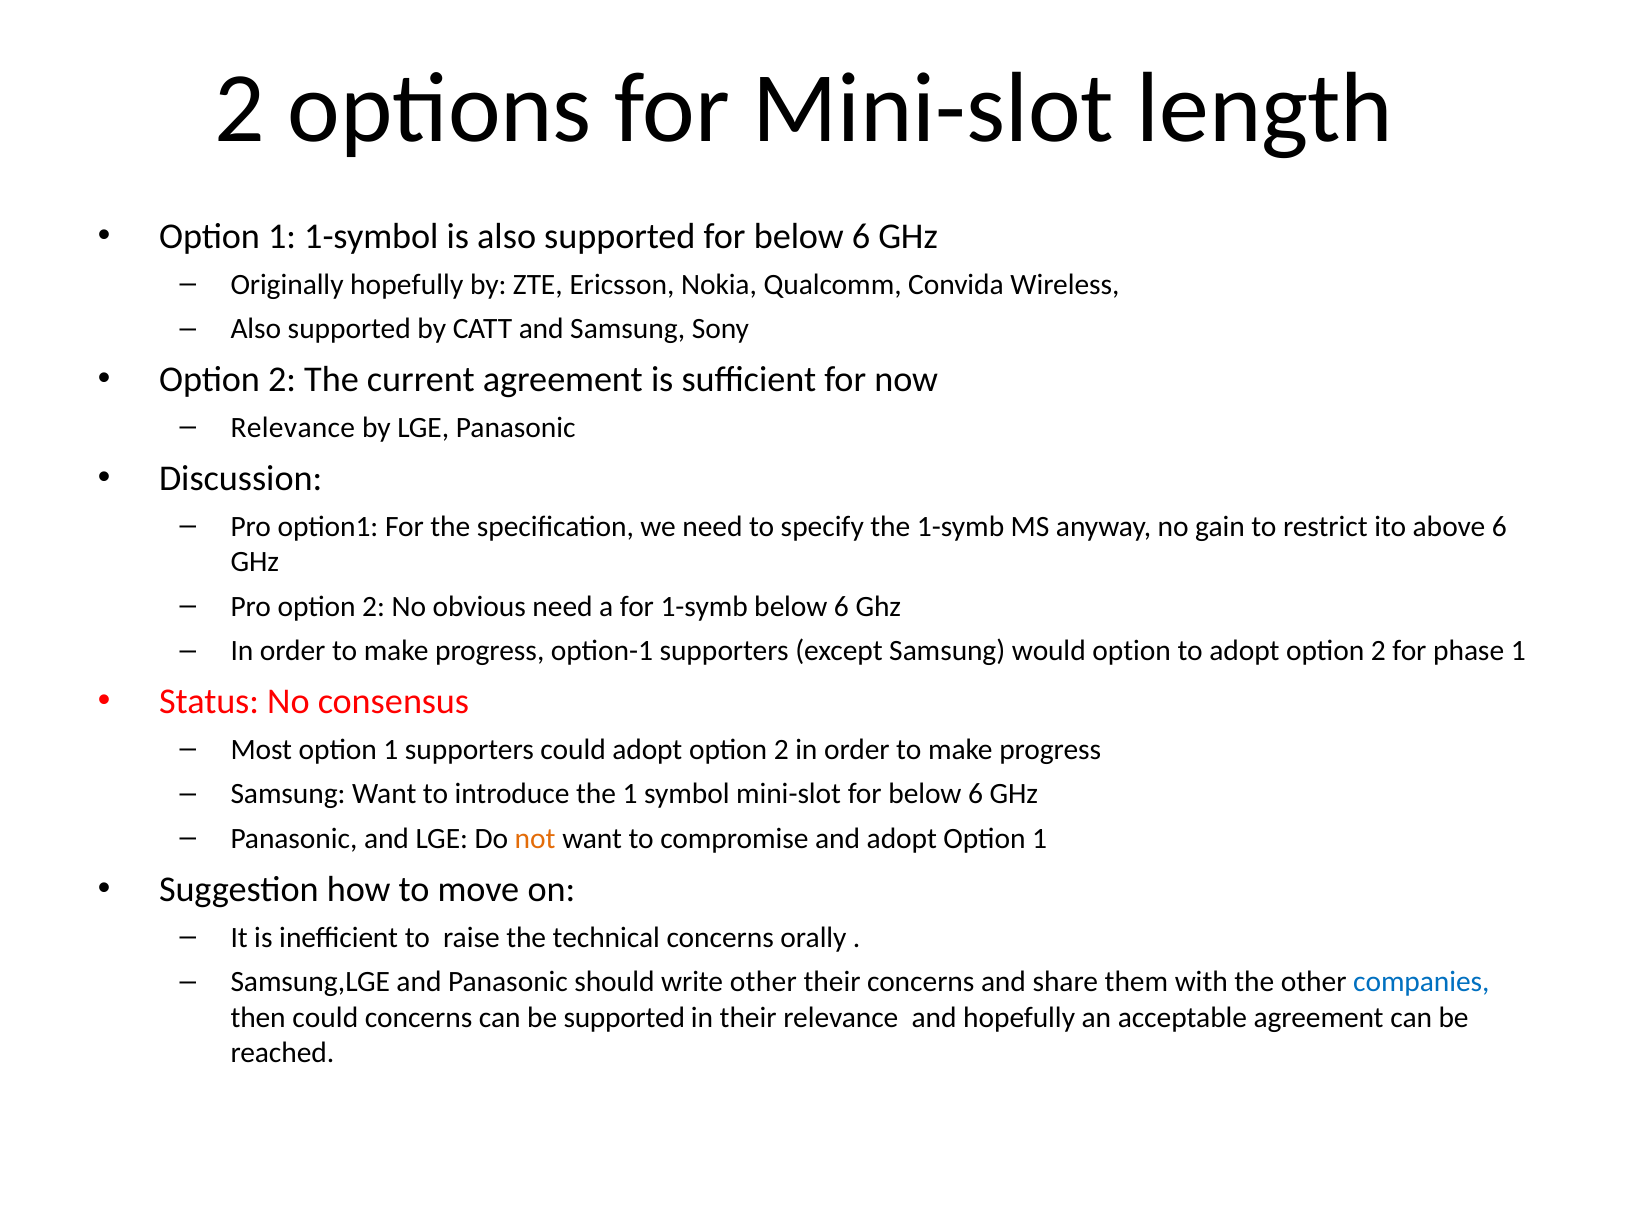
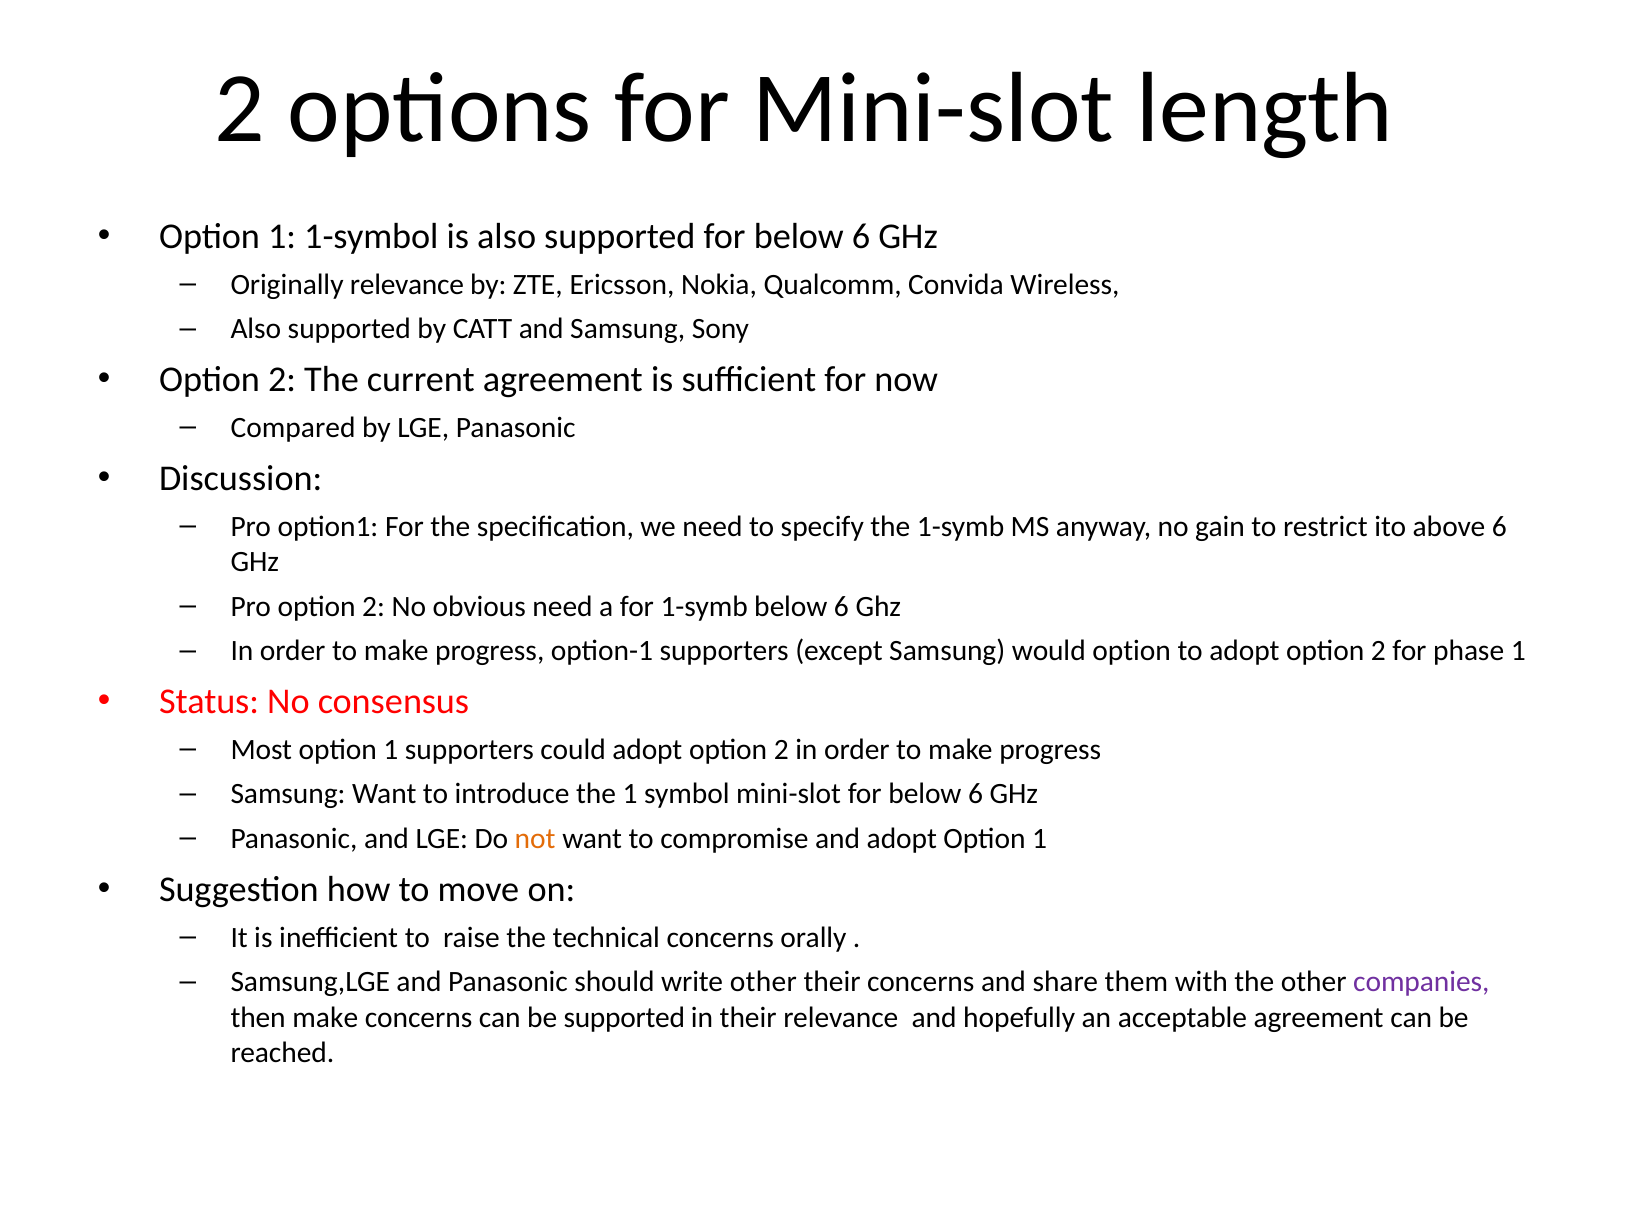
Originally hopefully: hopefully -> relevance (407, 284)
Relevance: Relevance -> Compared (293, 428)
companies colour: blue -> purple (1421, 982)
then could: could -> make (325, 1017)
